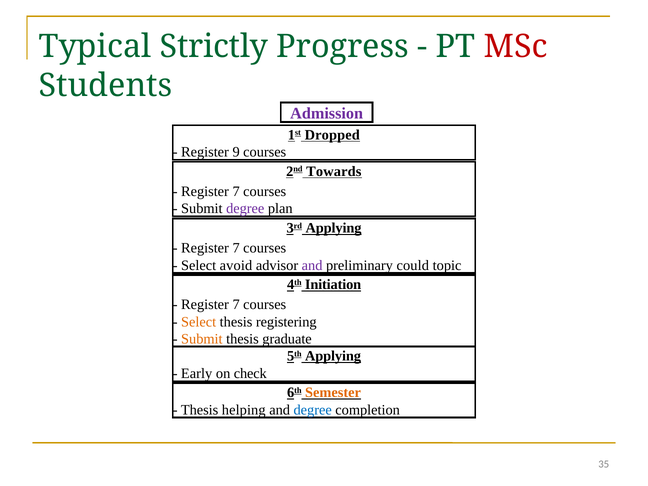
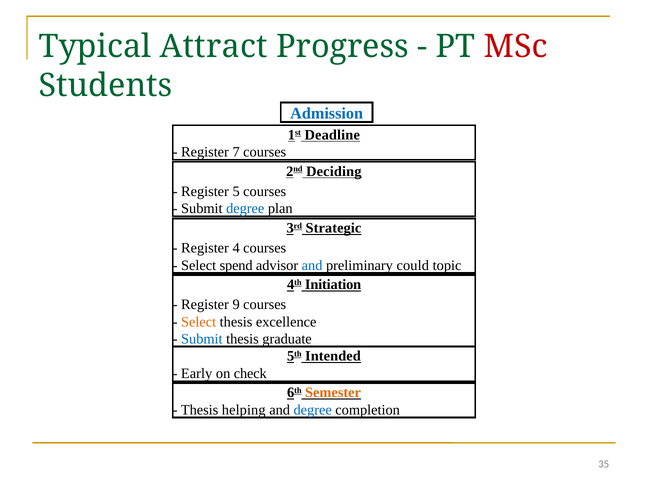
Strictly: Strictly -> Attract (214, 47)
Admission colour: purple -> blue (327, 113)
Dropped: Dropped -> Deadline (332, 135)
9: 9 -> 7 (236, 152)
Towards: Towards -> Deciding (334, 171)
7: 7 -> 5 (236, 191)
degree colour: purple -> blue (245, 209)
3rd Applying: Applying -> Strategic (333, 228)
7: 7 -> 4 (236, 248)
avoid: avoid -> spend (236, 265)
and colour: purple -> blue (312, 265)
7: 7 -> 9 (236, 305)
registering: registering -> excellence (286, 322)
Submit colour: orange -> blue (202, 339)
5th Applying: Applying -> Intended (333, 356)
